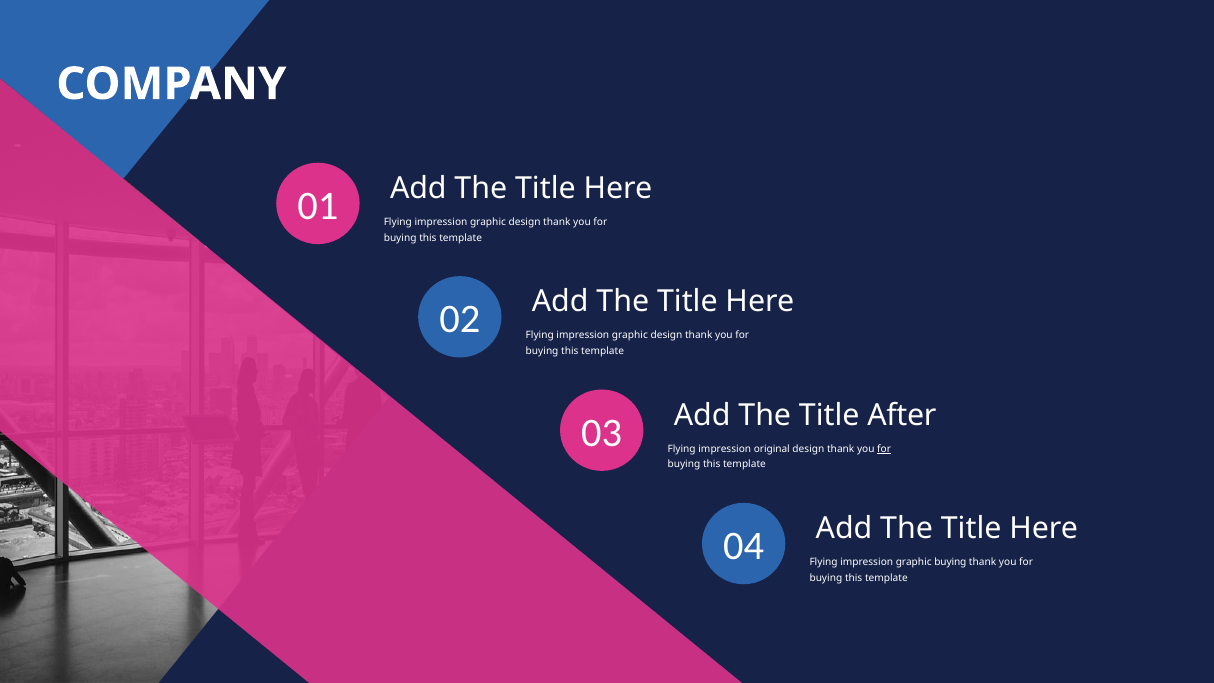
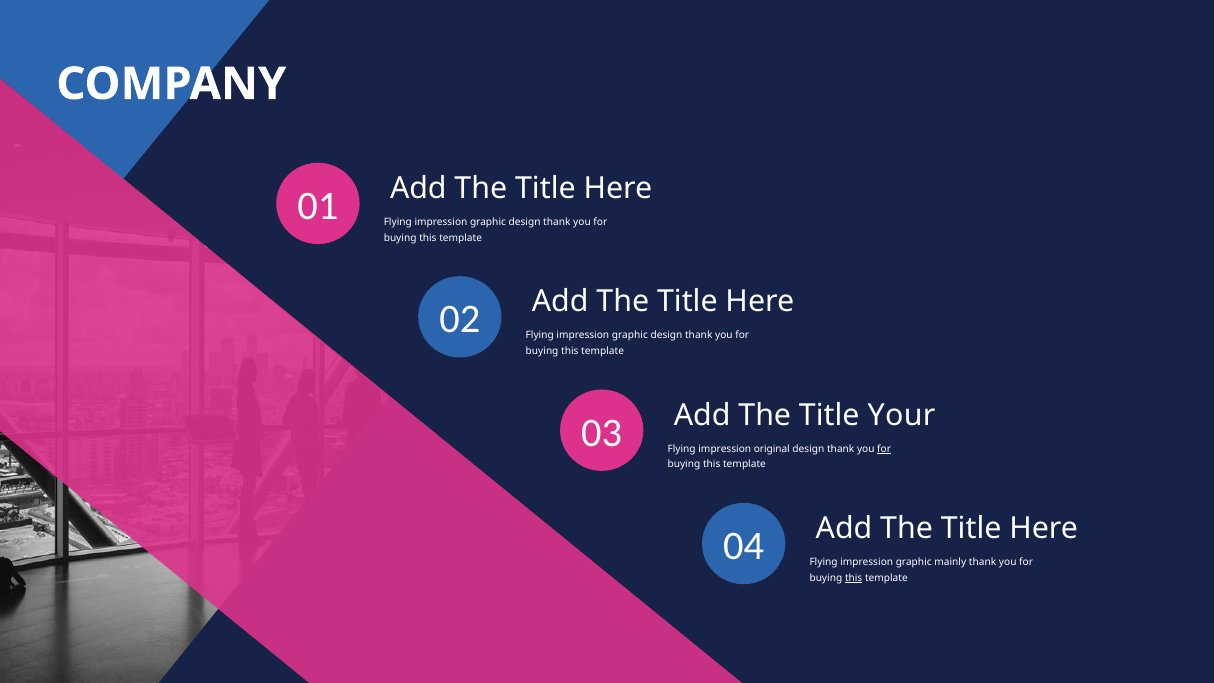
After: After -> Your (902, 415)
graphic buying: buying -> mainly (950, 562)
this underline: none -> present (854, 578)
